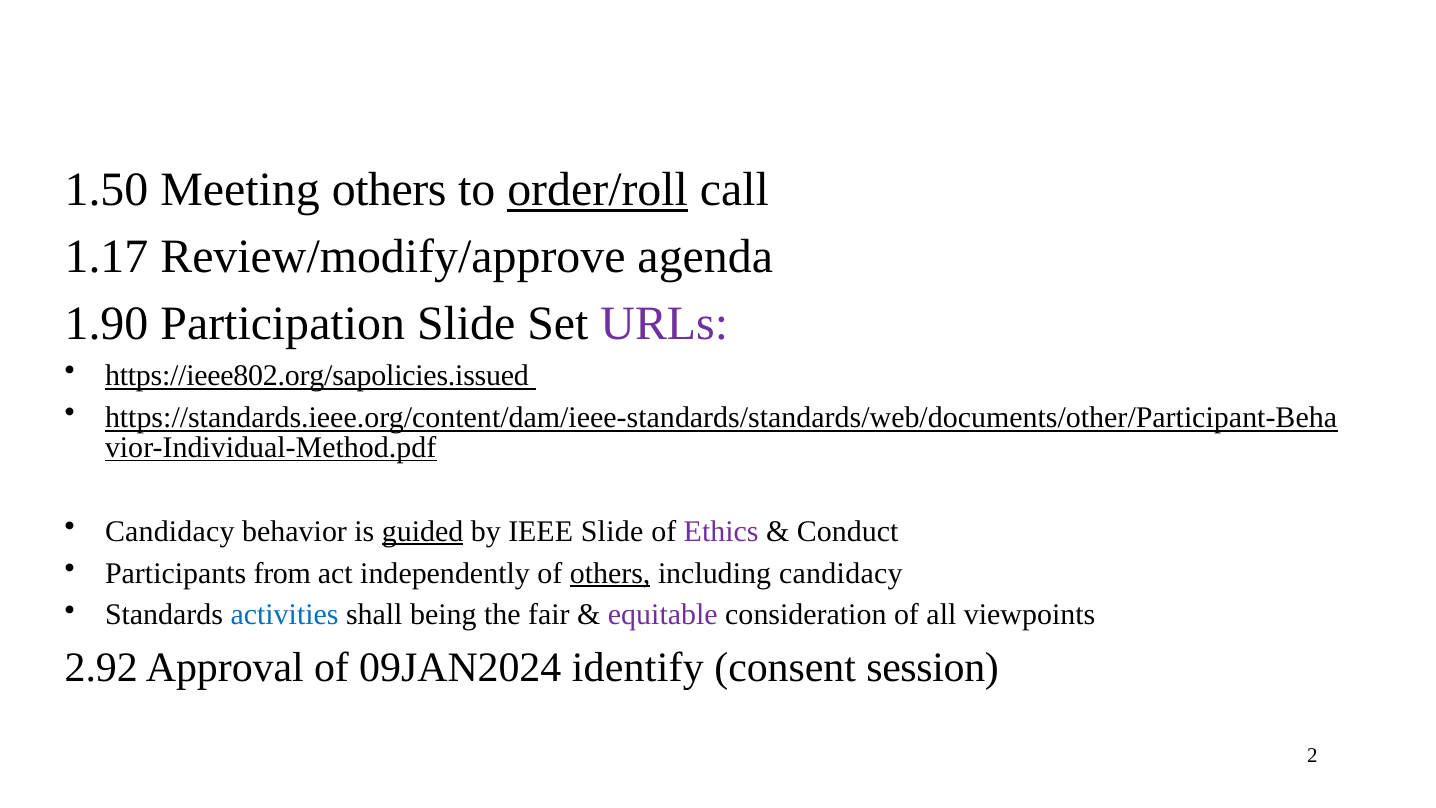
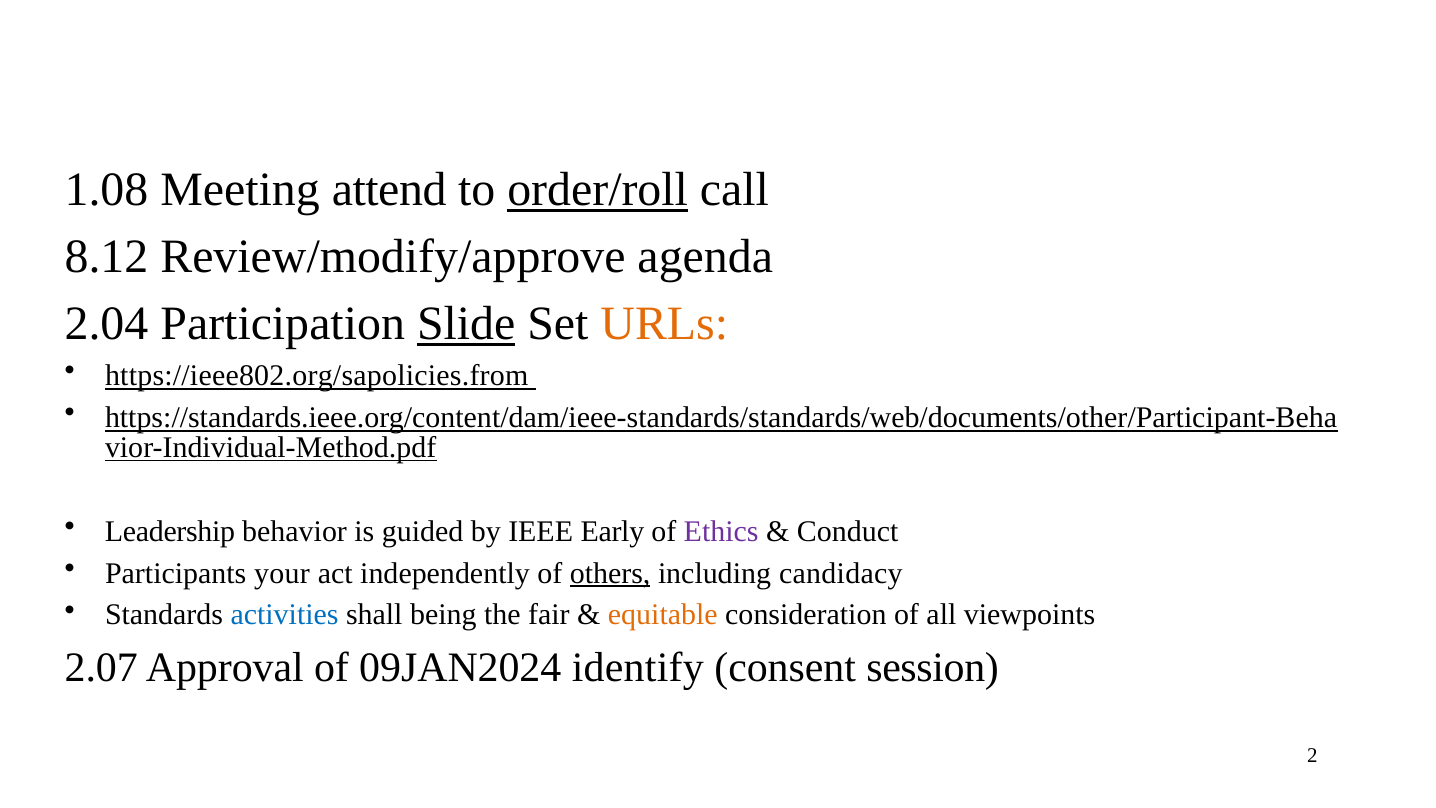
1.50: 1.50 -> 1.08 (106, 190)
Meeting others: others -> attend (389, 190)
1.17: 1.17 -> 8.12 (106, 257)
1.90: 1.90 -> 2.04 (106, 324)
Slide underline: none -> present (466, 324)
URLs colour: purple -> orange (664, 324)
https://ieee802.org/sapolicies.issued: https://ieee802.org/sapolicies.issued -> https://ieee802.org/sapolicies.from (317, 376)
Candidacy: Candidacy -> Leadership (170, 531)
guided underline: present -> none (423, 531)
IEEE Slide: Slide -> Early (612, 531)
from: from -> your (282, 573)
equitable colour: purple -> orange (663, 615)
2.92: 2.92 -> 2.07 (101, 667)
